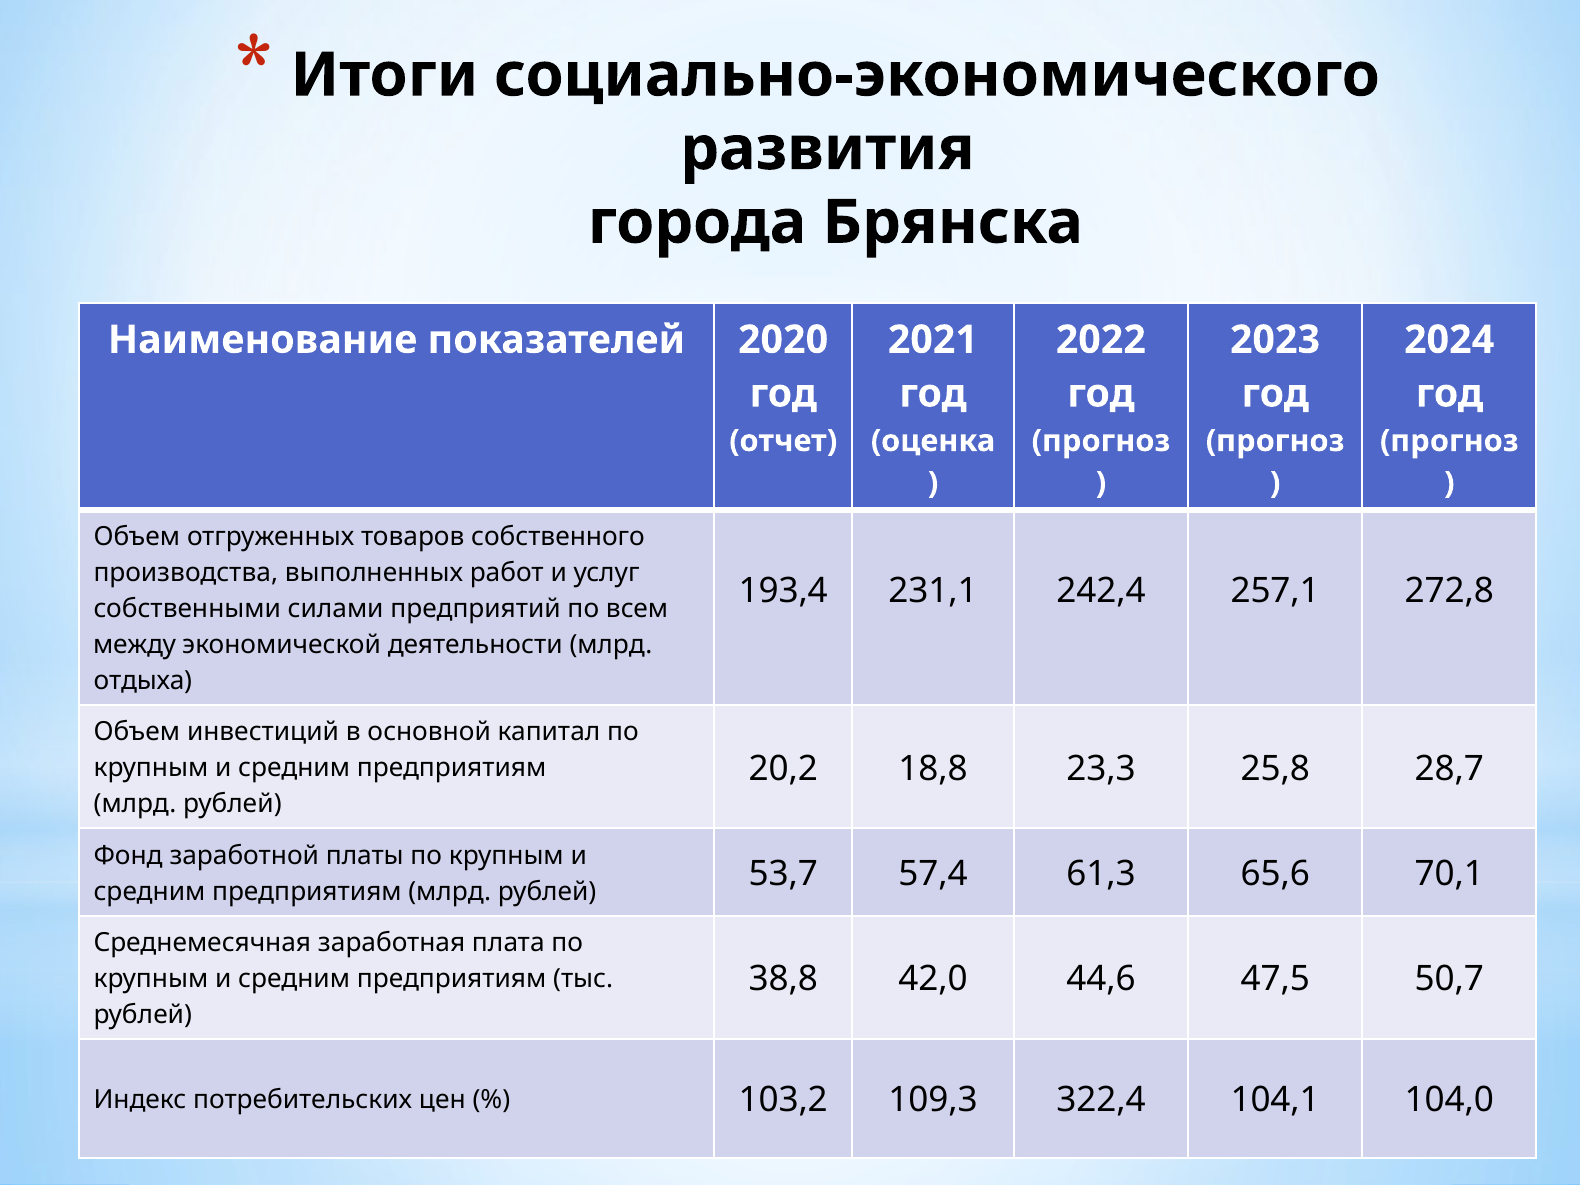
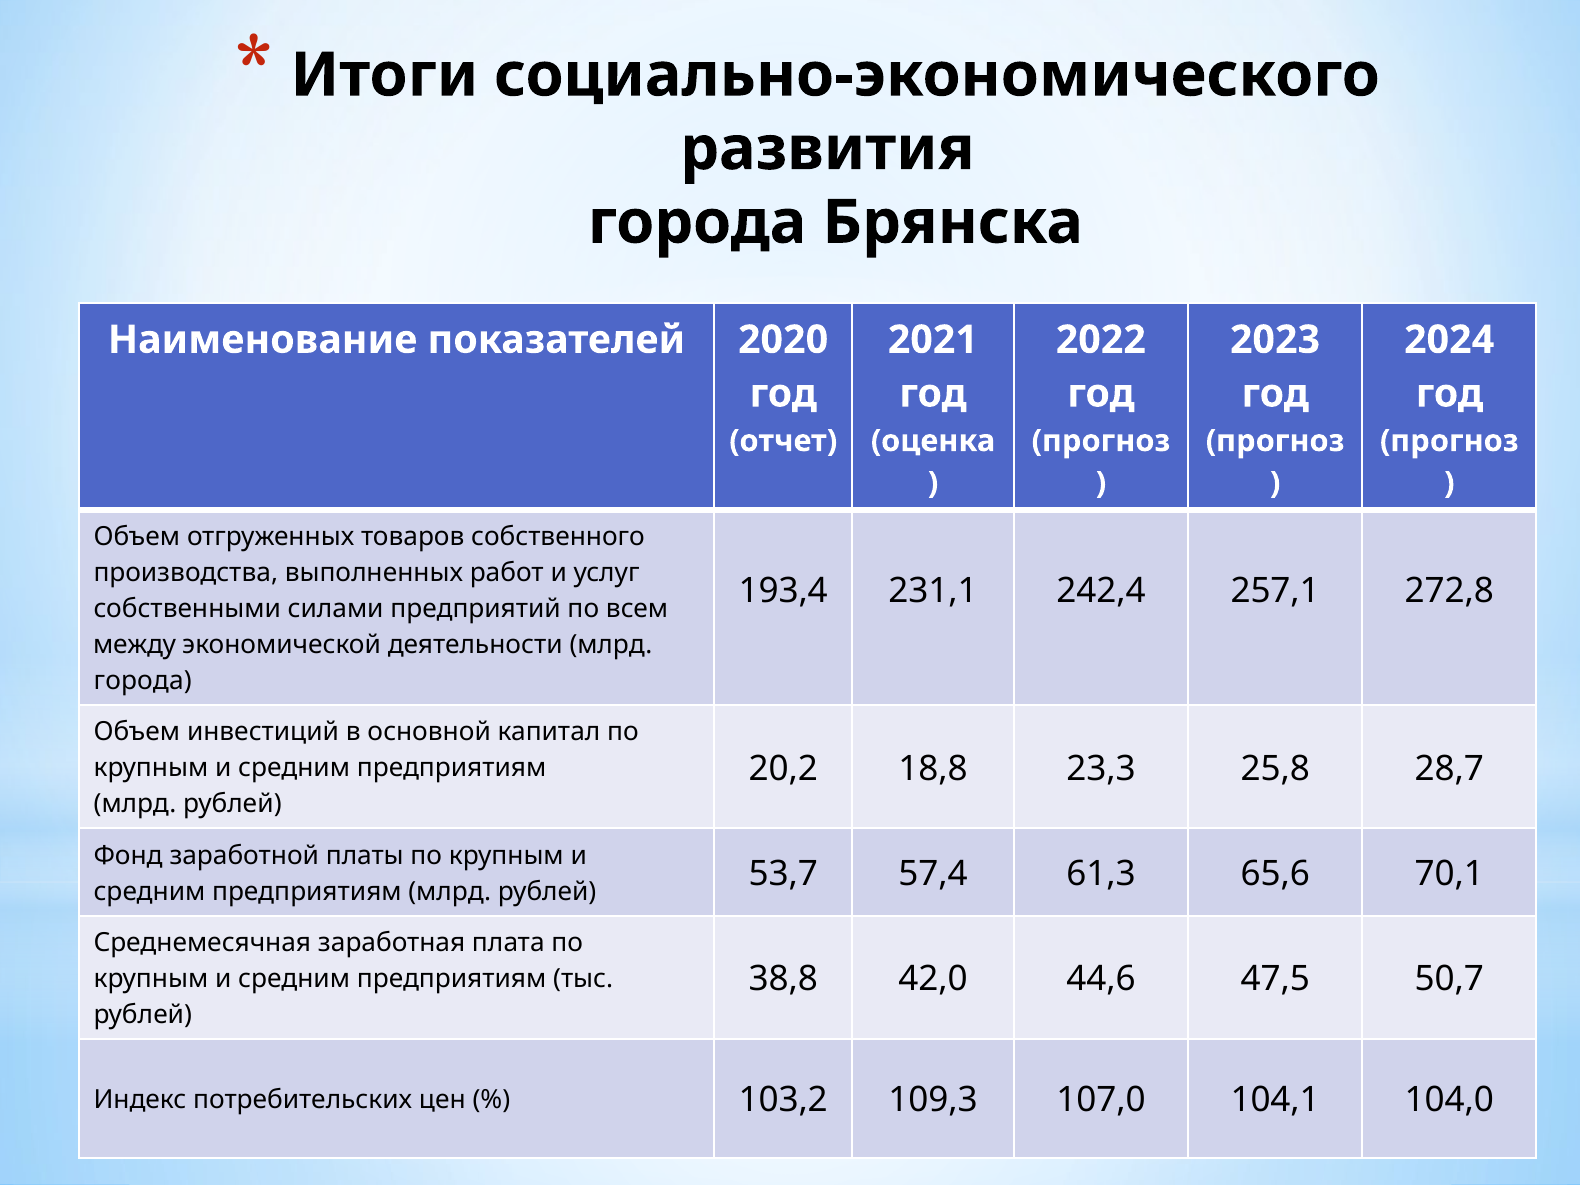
отдыха: отдыха -> города (143, 681)
322,4: 322,4 -> 107,0 (1101, 1100)
